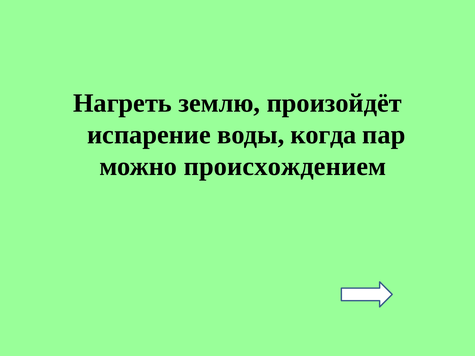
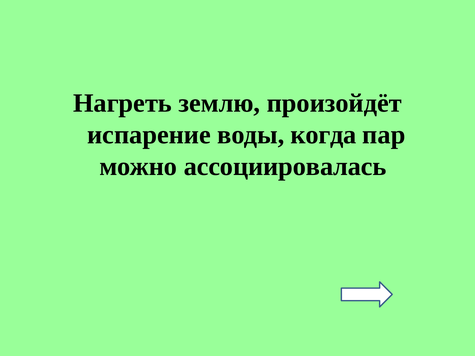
происхождением: происхождением -> ассоциировалась (285, 167)
